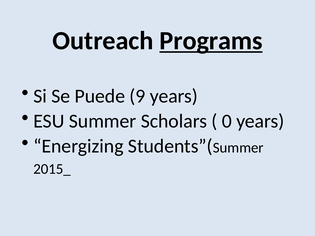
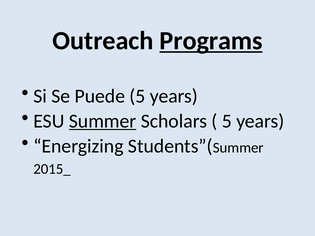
Puede 9: 9 -> 5 (137, 96)
Summer underline: none -> present (103, 121)
0: 0 -> 5 (227, 121)
